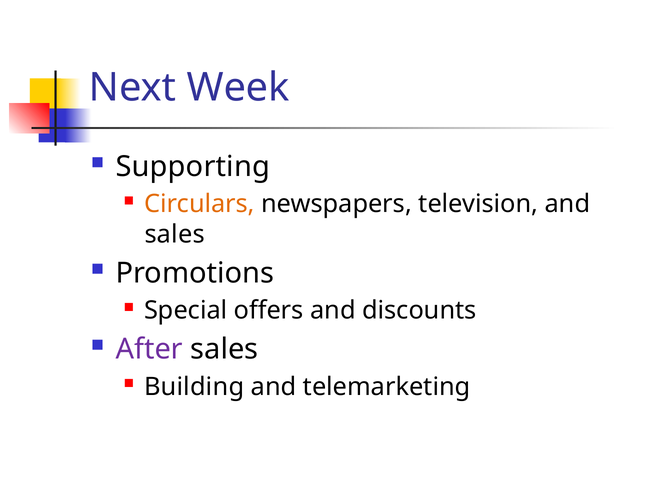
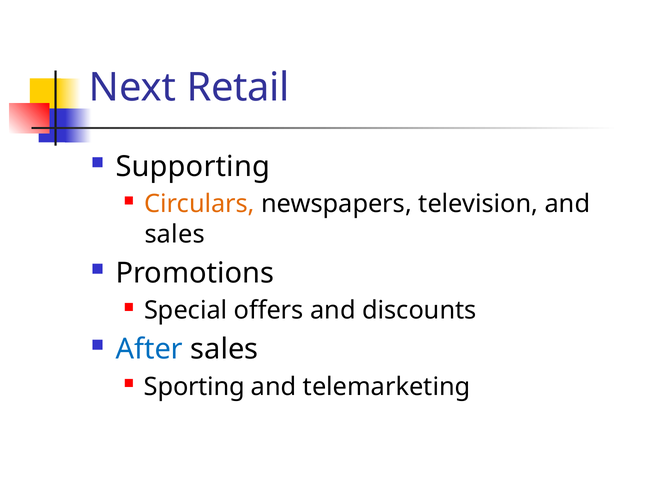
Week: Week -> Retail (238, 88)
After colour: purple -> blue (149, 350)
Building: Building -> Sporting (194, 387)
